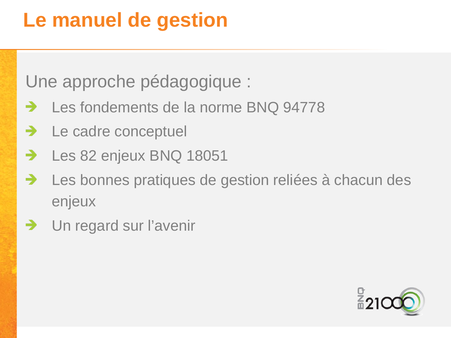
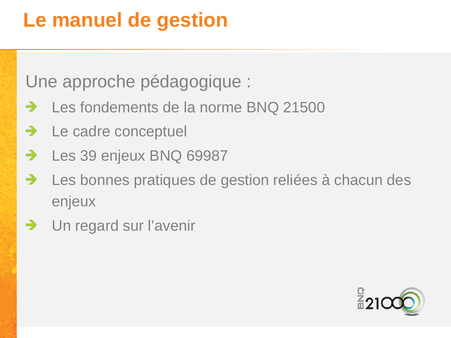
94778: 94778 -> 21500 (304, 107)
82: 82 -> 39 (89, 156)
18051: 18051 -> 69987 (207, 156)
